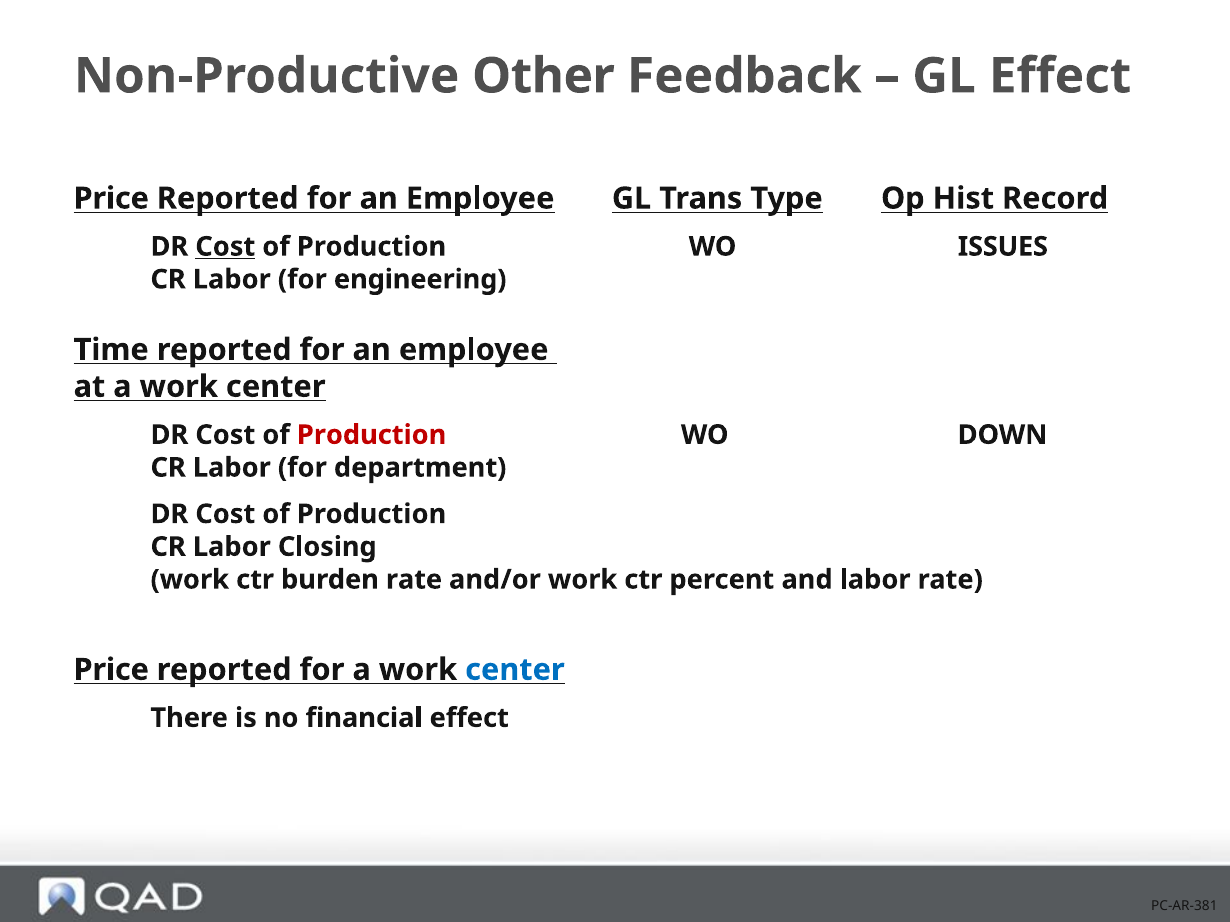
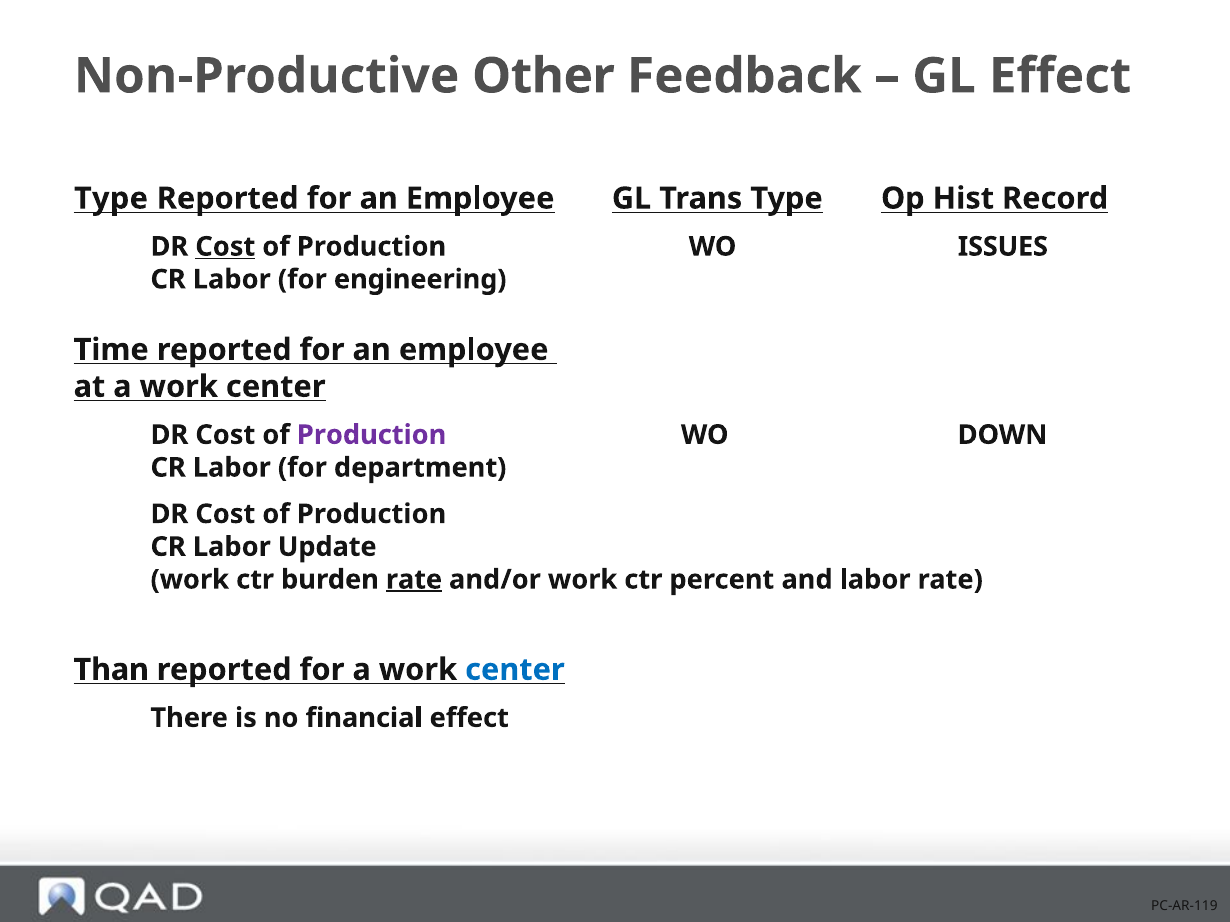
Price: Price -> Type (111, 199)
Production colour: red -> purple (372, 435)
Closing: Closing -> Update (327, 547)
rate underline: none -> present (414, 580)
Price: Price -> Than (111, 670)
PC-AR-381: PC-AR-381 -> PC-AR-119 (1184, 907)
